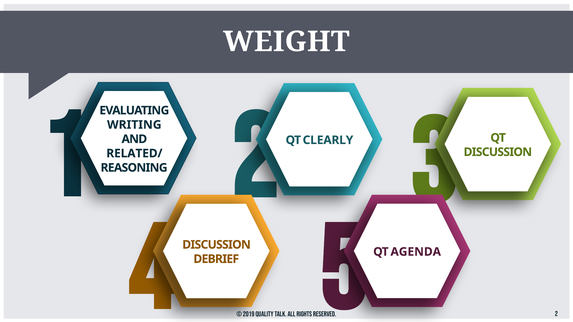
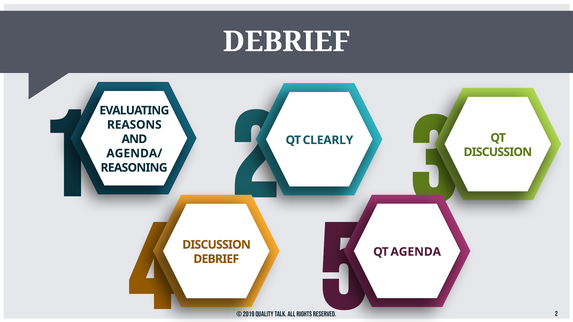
WEIGHT: WEIGHT -> DEBRIEF (287, 42)
WRITING: WRITING -> REASONS (134, 125)
RELATED/: RELATED/ -> AGENDA/ (134, 154)
